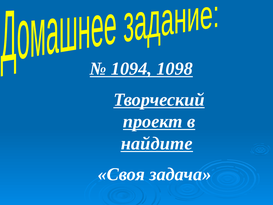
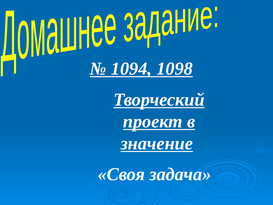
найдите: найдите -> значение (157, 143)
